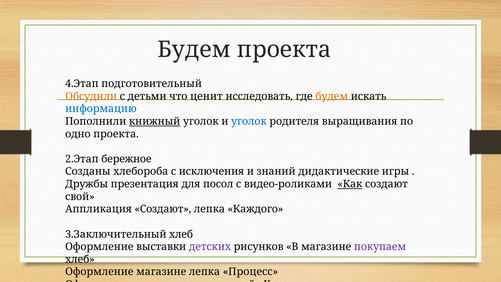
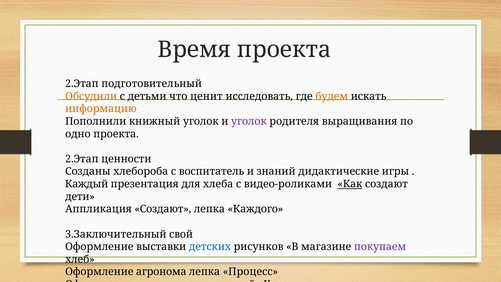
Будем: Будем -> Время (194, 50)
4.Этап: 4.Этап -> 2.Этап (82, 84)
информацию colour: blue -> orange (101, 109)
книжный underline: present -> none (155, 121)
уголок colour: blue -> purple (249, 121)
бережное: бережное -> ценности (126, 159)
исключения: исключения -> воспитатель (211, 171)
Дружбы: Дружбы -> Каждый (87, 184)
посол: посол -> хлеба (218, 184)
свой: свой -> дети (80, 196)
3.Заключительный хлеб: хлеб -> свой (181, 234)
детских colour: purple -> blue (210, 247)
Оформление магазине: магазине -> агронома (161, 272)
